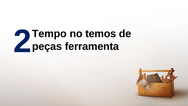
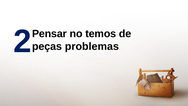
Tempo: Tempo -> Pensar (49, 34)
ferramenta: ferramenta -> problemas (92, 46)
